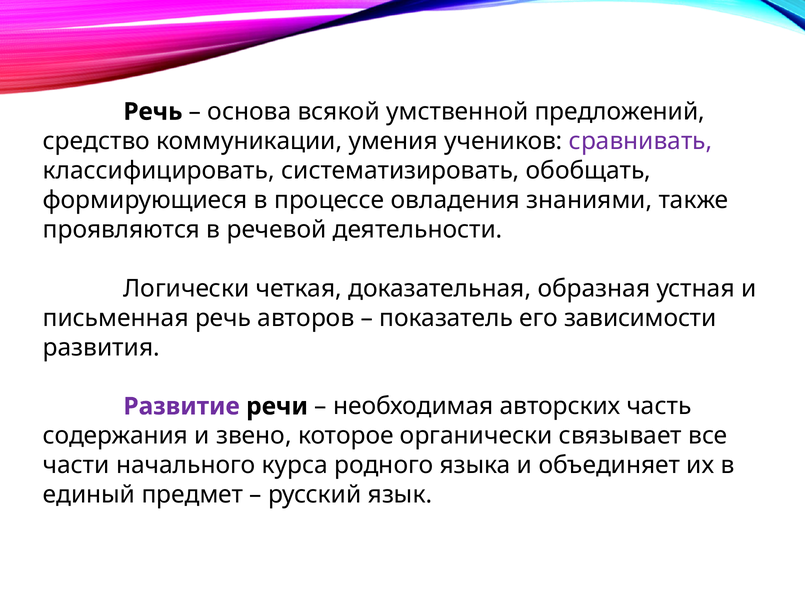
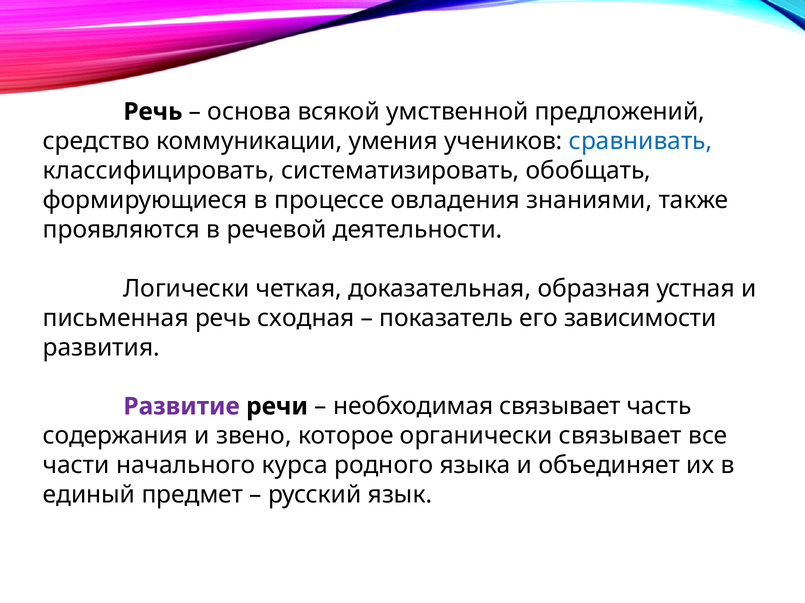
сравнивать colour: purple -> blue (641, 141)
авторов: авторов -> сходная (306, 318)
необходимая авторских: авторских -> связывает (560, 407)
